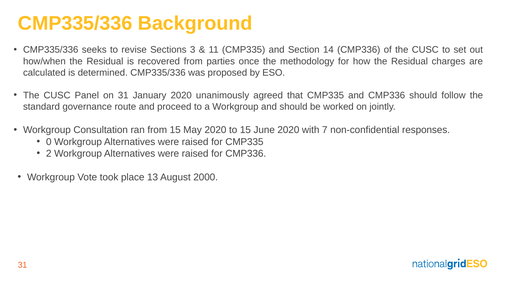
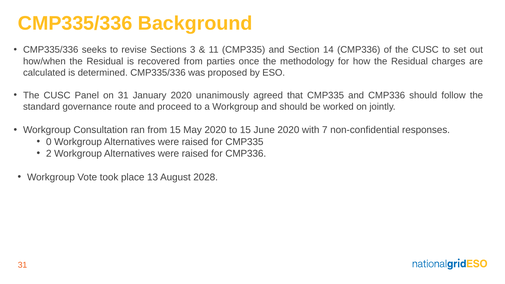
2000: 2000 -> 2028 (206, 177)
